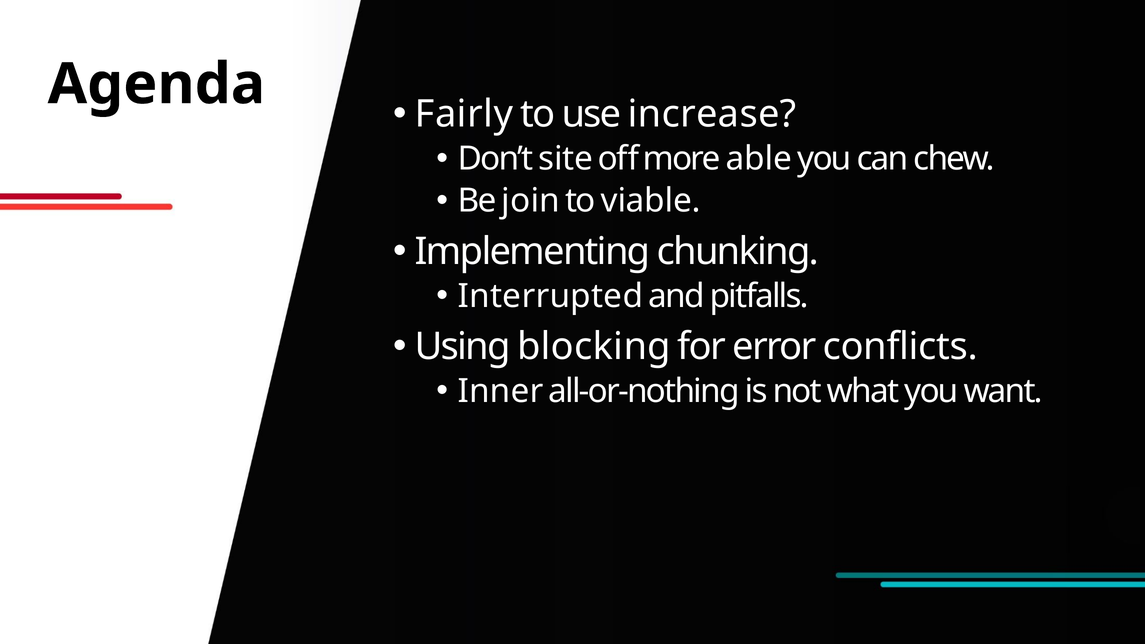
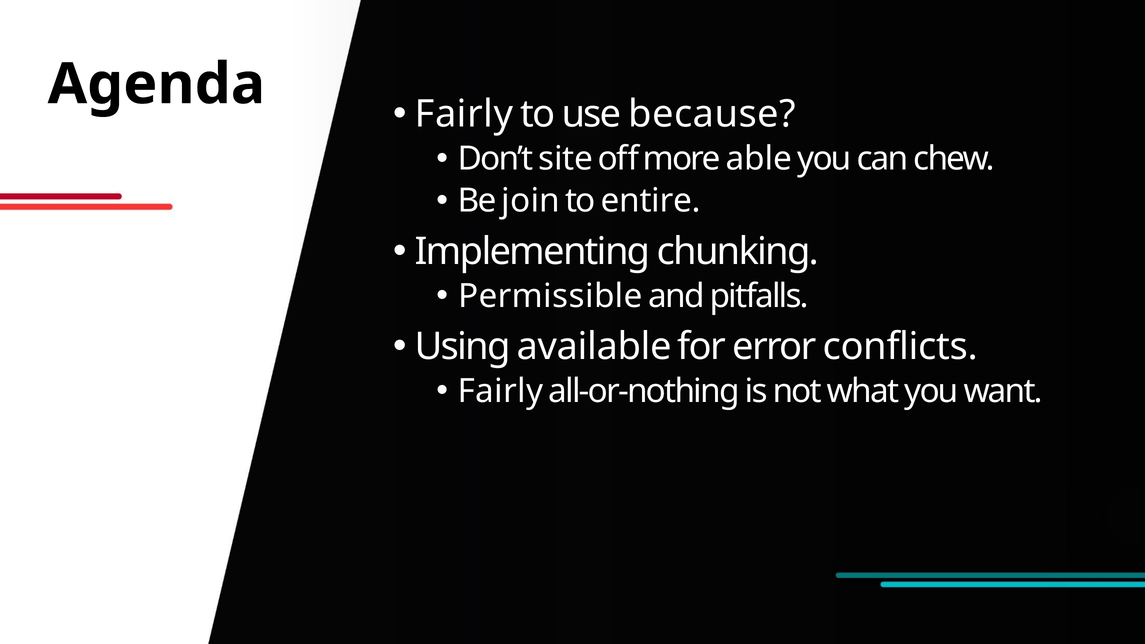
increase: increase -> because (712, 114)
viable: viable -> entire (651, 201)
Interrupted: Interrupted -> Permissible (550, 296)
blocking: blocking -> available (594, 347)
Inner: Inner -> Fairly (500, 391)
